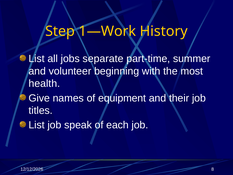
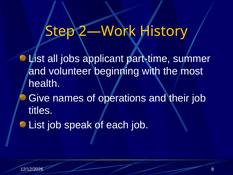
1—Work: 1—Work -> 2—Work (107, 31)
separate: separate -> applicant (103, 59)
equipment: equipment -> operations (122, 98)
